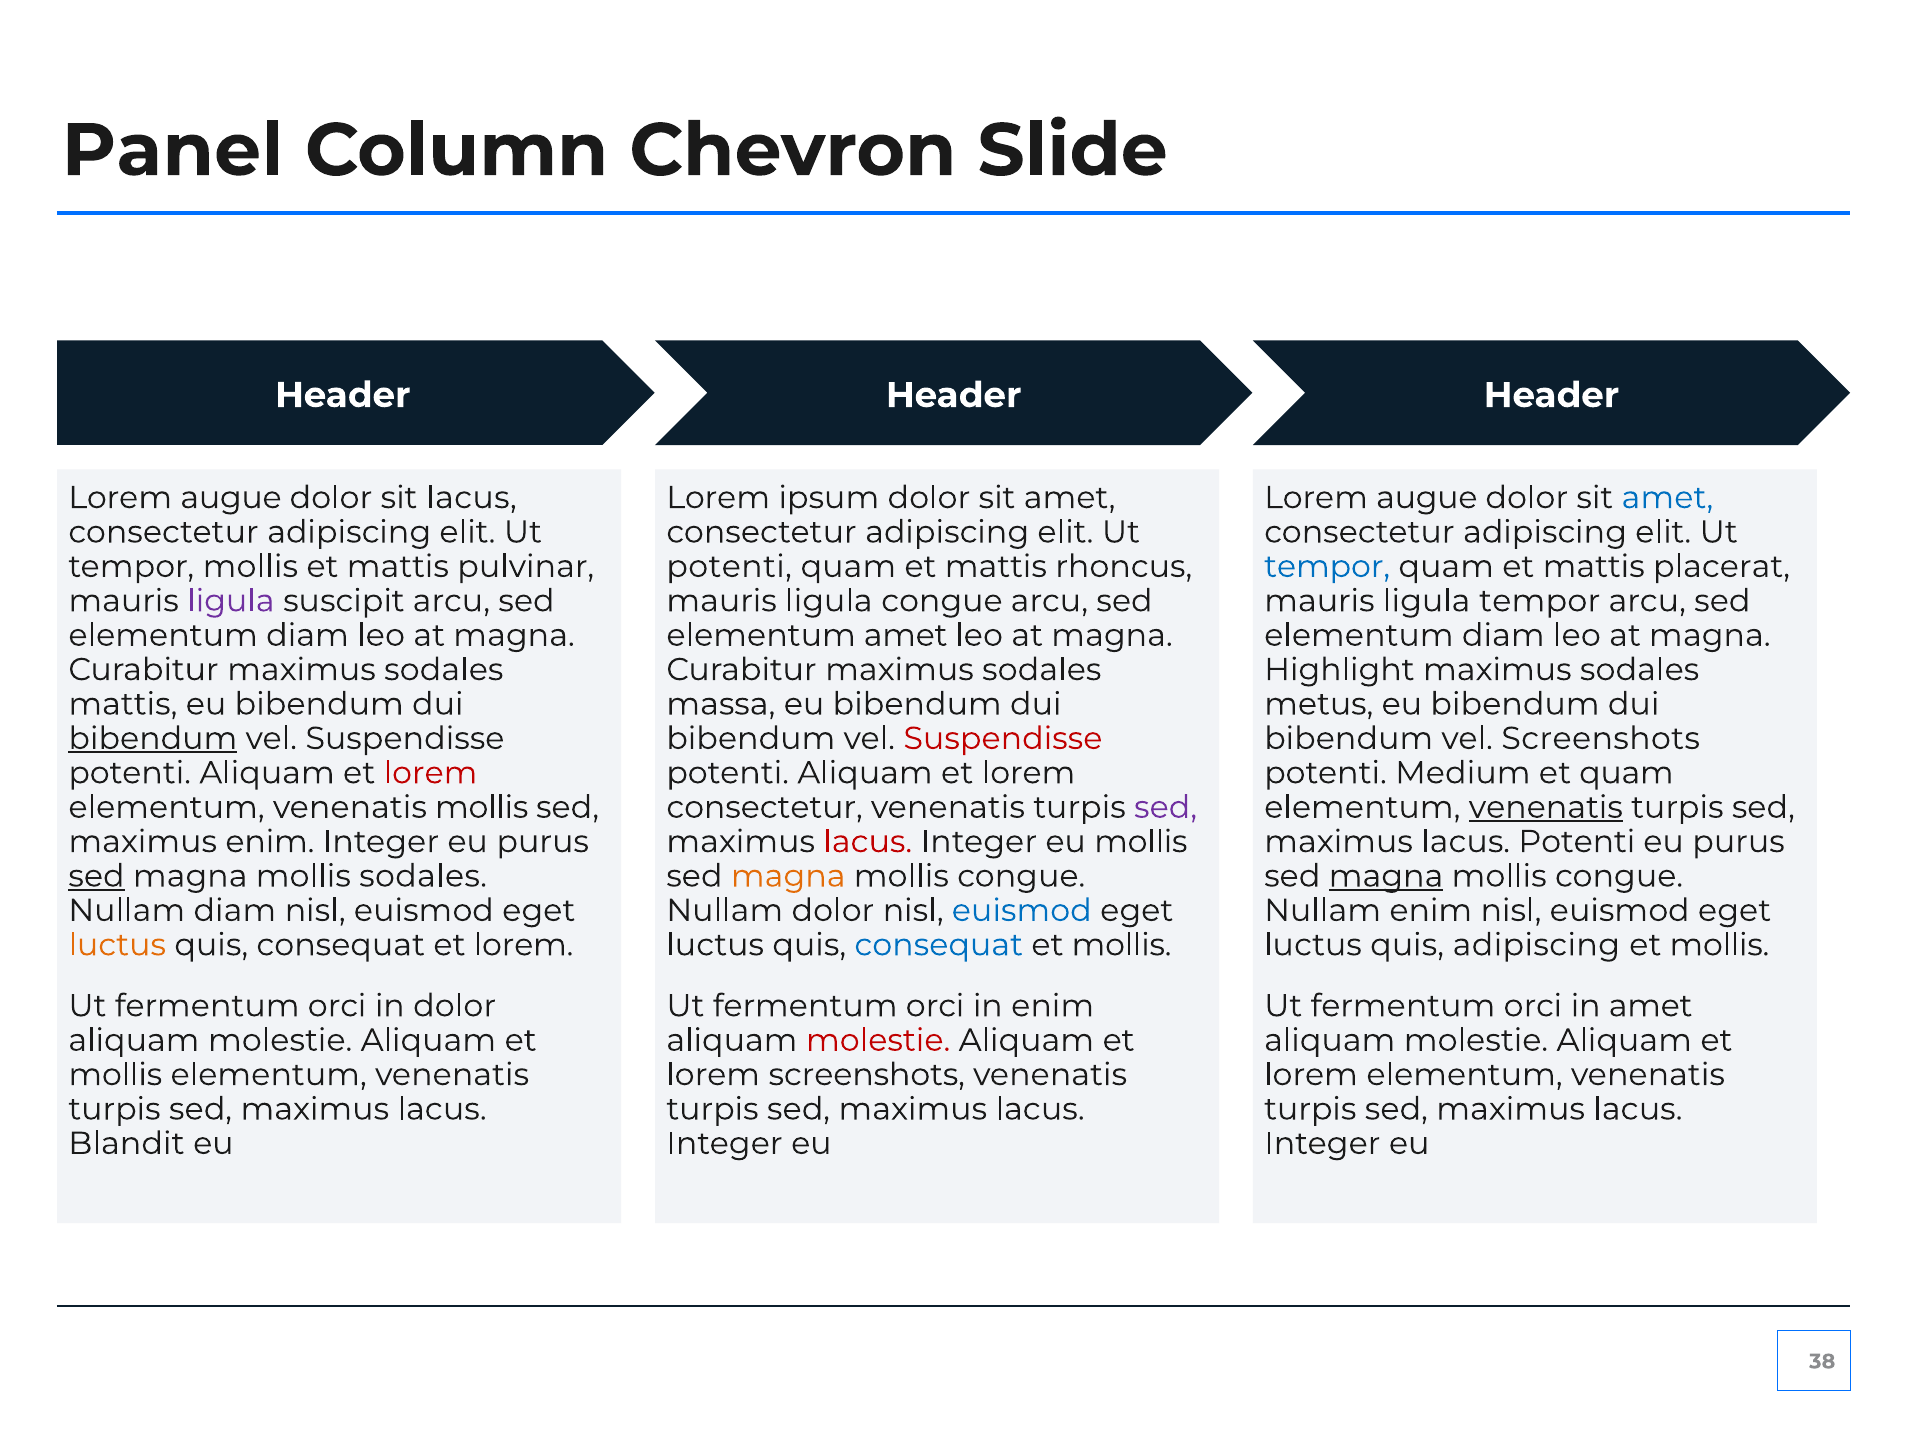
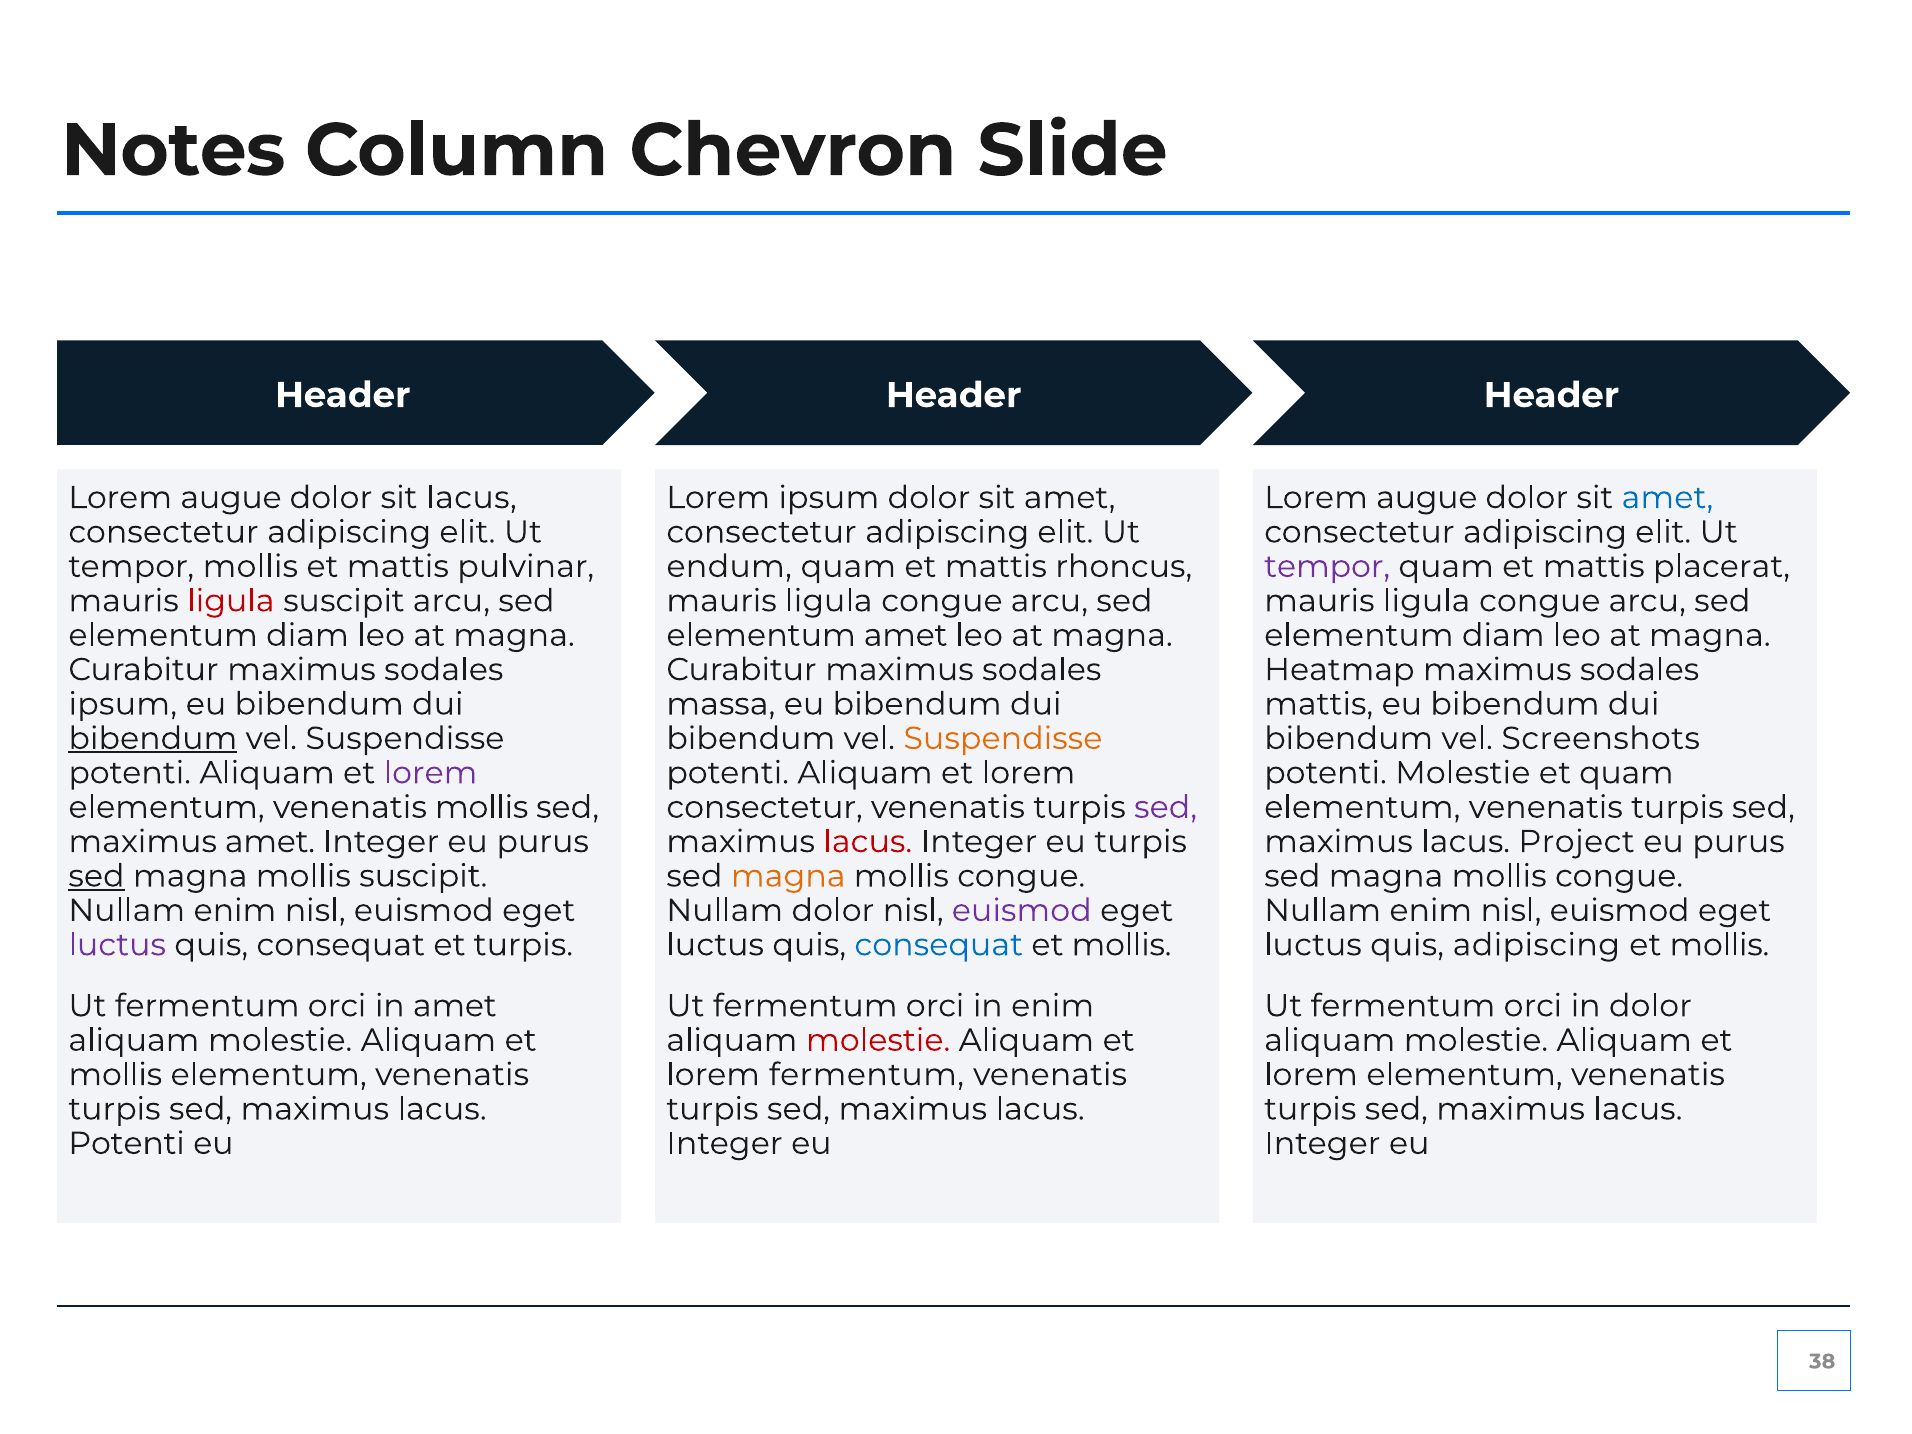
Panel: Panel -> Notes (173, 151)
potenti: potenti -> endum (729, 566)
tempor colour: blue -> purple (1327, 566)
ligula colour: purple -> red (231, 601)
tempor: tempor -> congue (1540, 601)
Highlight: Highlight -> Heatmap (1339, 670)
mattis: mattis -> ipsum (123, 704)
metus: metus -> mattis (1319, 704)
Suspendisse colour: red -> orange (1003, 738)
lorem colour: red -> purple (431, 773)
potenti Medium: Medium -> Molestie (1463, 773)
venenatis underline: present -> none (1546, 807)
maximus enim: enim -> amet (270, 842)
eu mollis: mollis -> turpis (1141, 842)
lacus Potenti: Potenti -> Project (1577, 842)
mollis sodales: sodales -> suscipit (423, 876)
magna underline: present -> none (1386, 876)
diam: diam -> enim (235, 910)
euismod colour: blue -> purple (1022, 910)
luctus colour: orange -> purple (117, 945)
consequat et lorem: lorem -> turpis (523, 945)
in dolor: dolor -> amet (455, 1006)
in amet: amet -> dolor (1650, 1006)
lorem screenshots: screenshots -> fermentum (866, 1075)
Blandit: Blandit -> Potenti (127, 1143)
